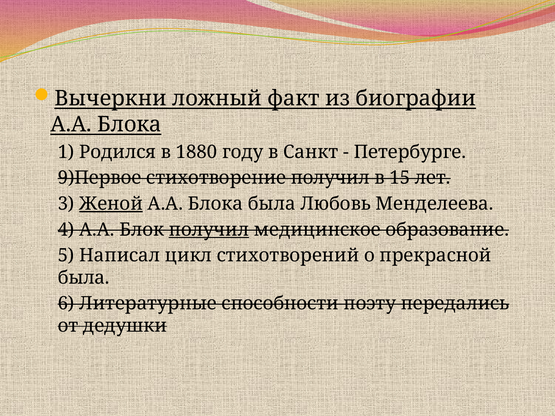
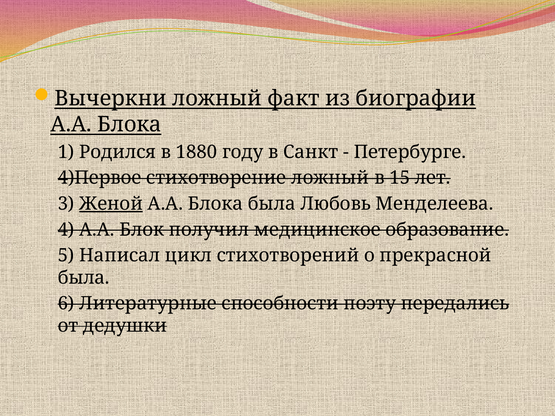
9)Первое: 9)Первое -> 4)Первое (100, 178)
стихотворение получил: получил -> ложный (330, 178)
получил underline: present -> none (209, 230)
